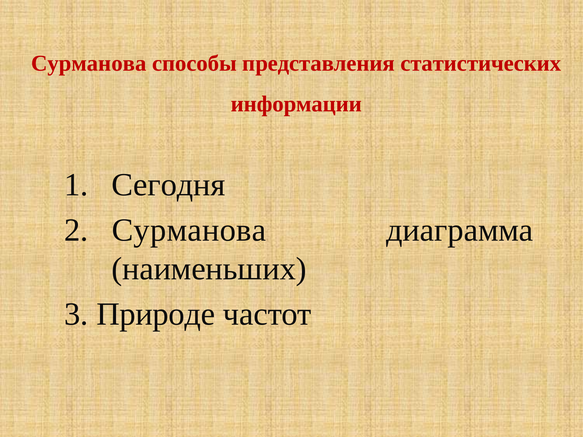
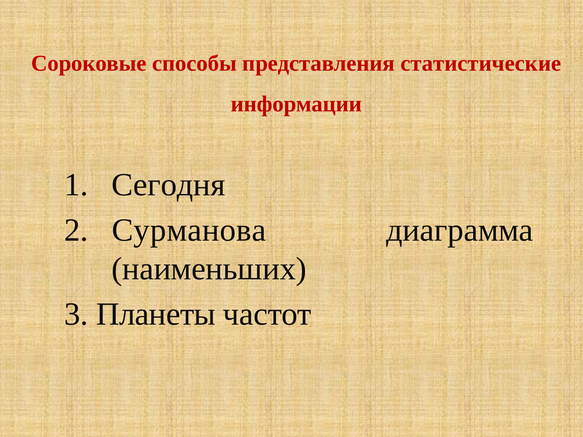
Сурманова: Сурманова -> Сороковые (89, 63)
статистических: статистических -> статистические (481, 63)
Природе: Природе -> Планеты (156, 314)
